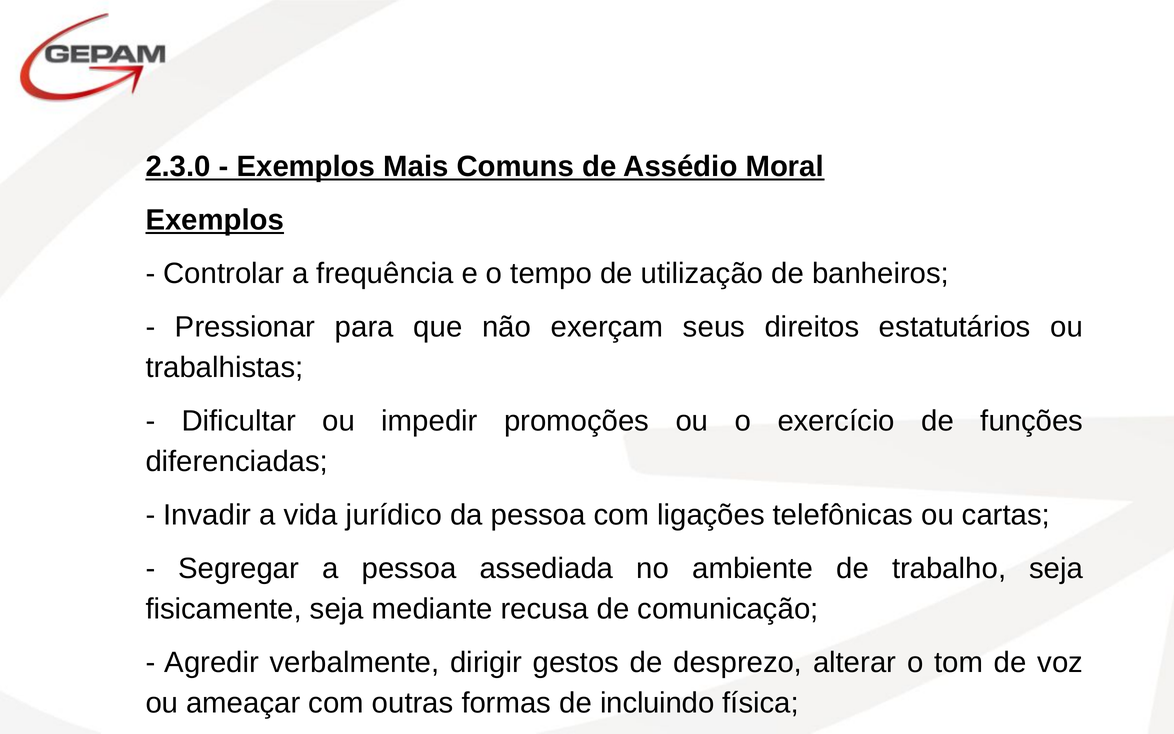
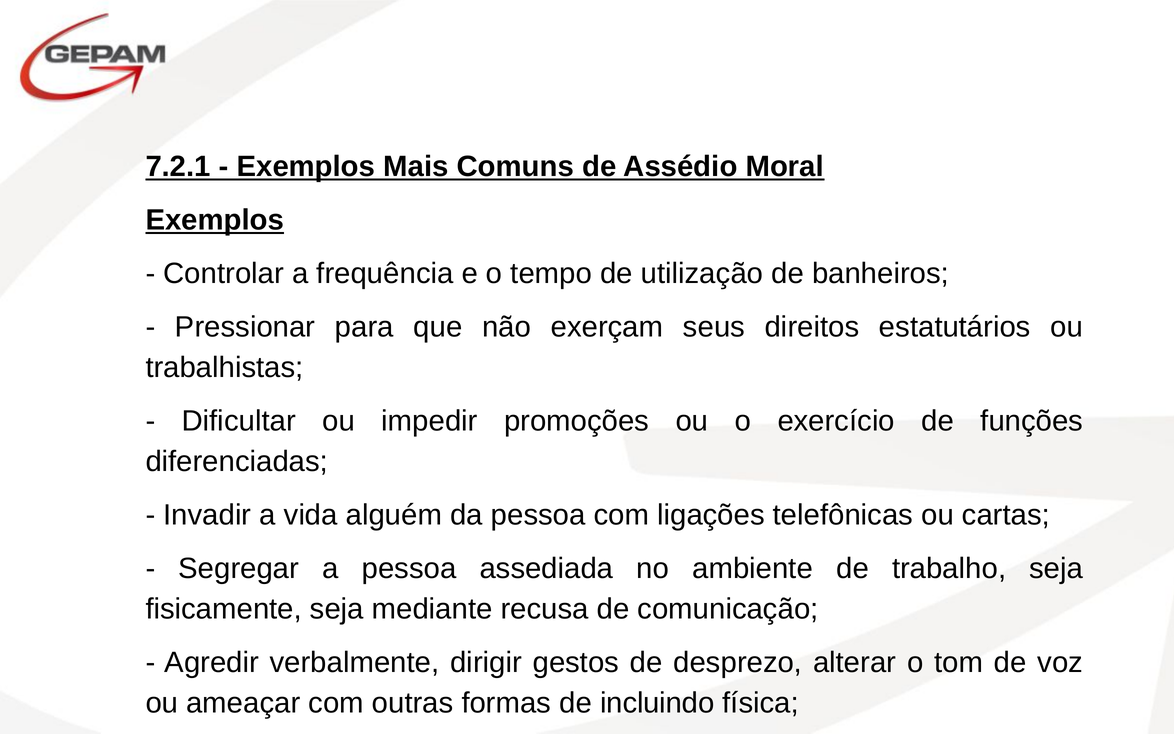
2.3.0: 2.3.0 -> 7.2.1 (178, 166)
jurídico: jurídico -> alguém (394, 515)
